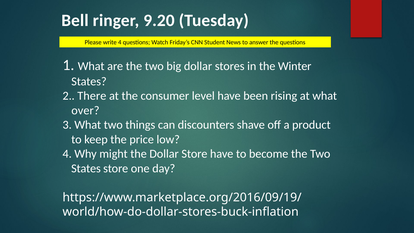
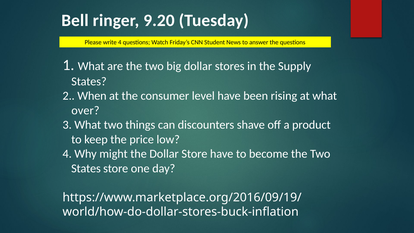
Winter: Winter -> Supply (295, 66)
There: There -> When (92, 96)
